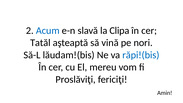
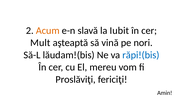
Acum colour: blue -> orange (48, 31)
Clipa: Clipa -> Iubit (119, 31)
Tatăl: Tatăl -> Mult (40, 43)
